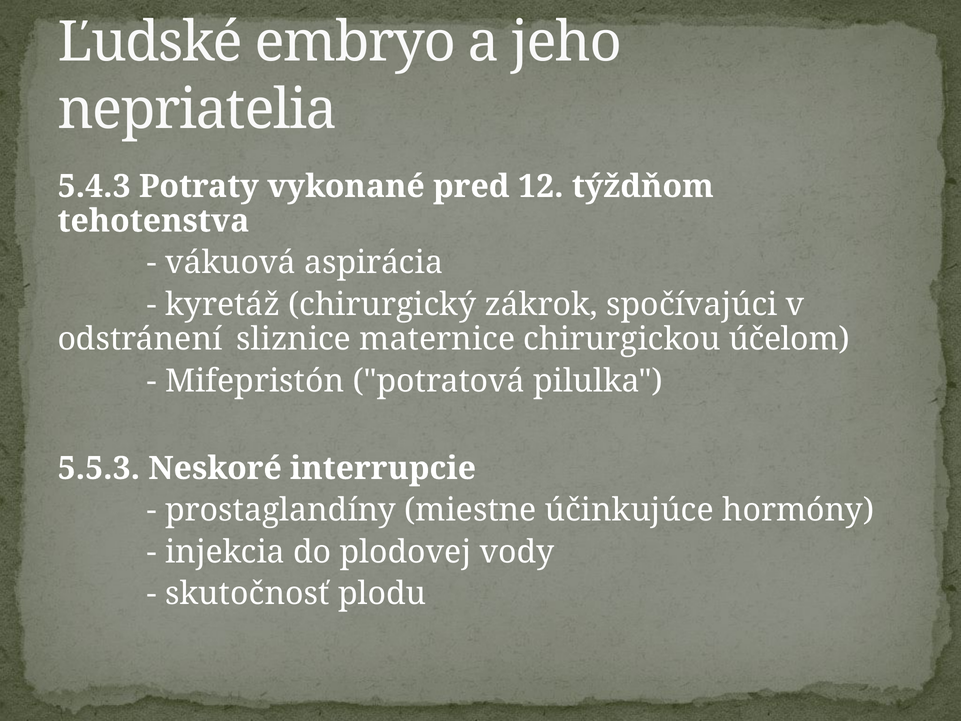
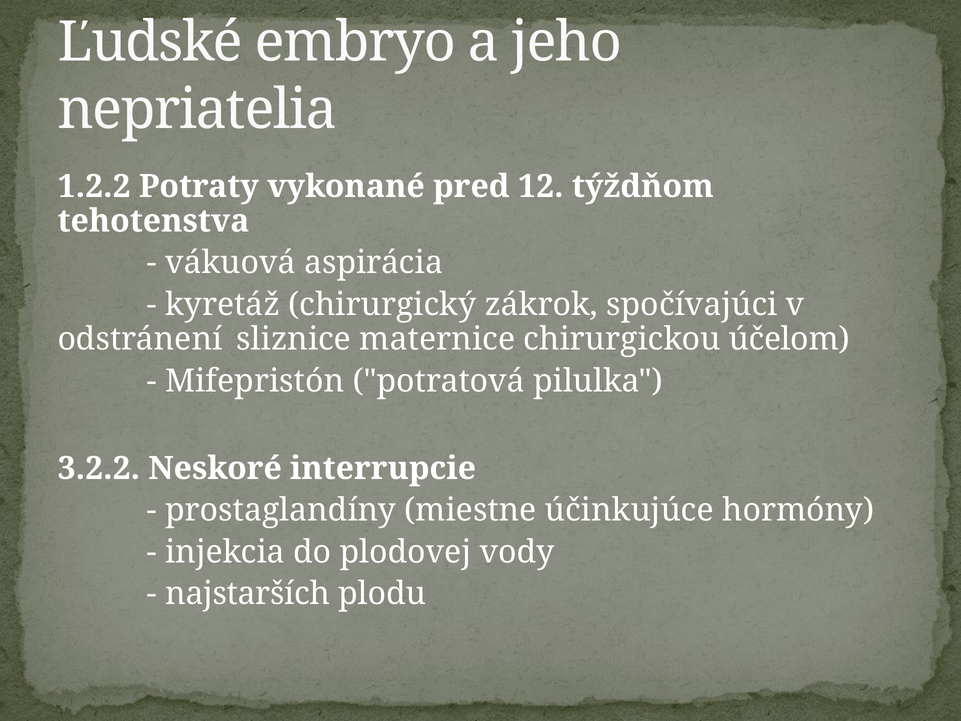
5.4.3: 5.4.3 -> 1.2.2 (94, 186)
5.5.3: 5.5.3 -> 3.2.2 (99, 468)
skutočnosť: skutočnosť -> najstarších (248, 594)
